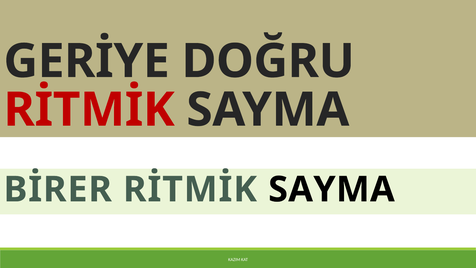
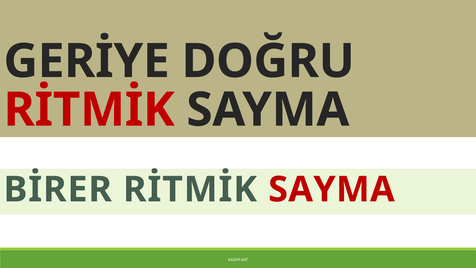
SAYMA colour: black -> red (331, 189)
